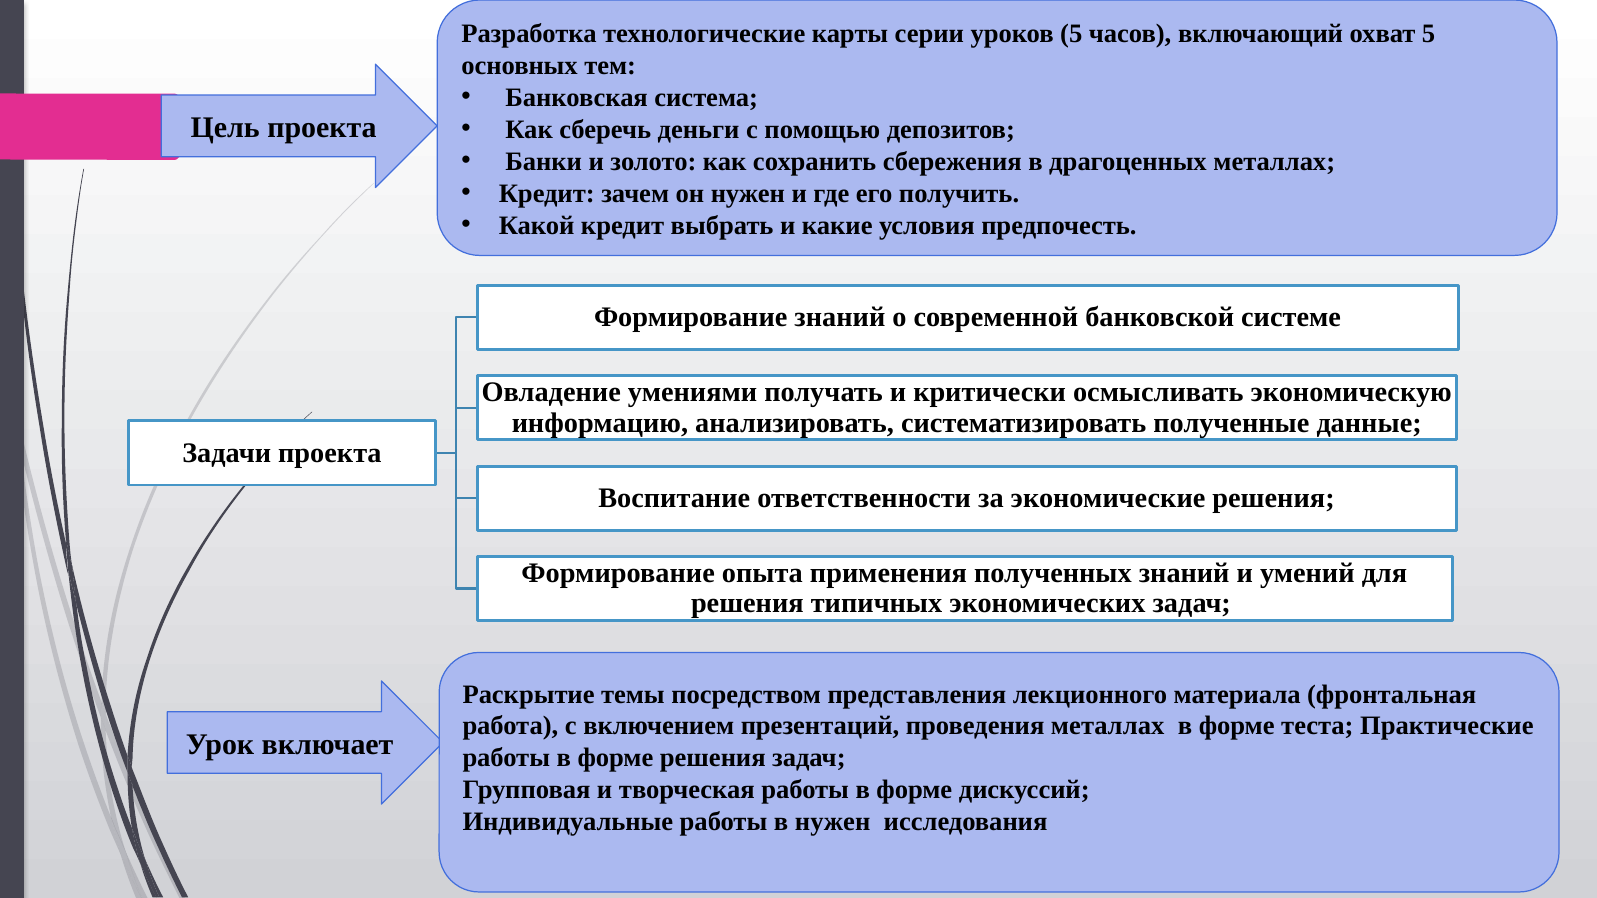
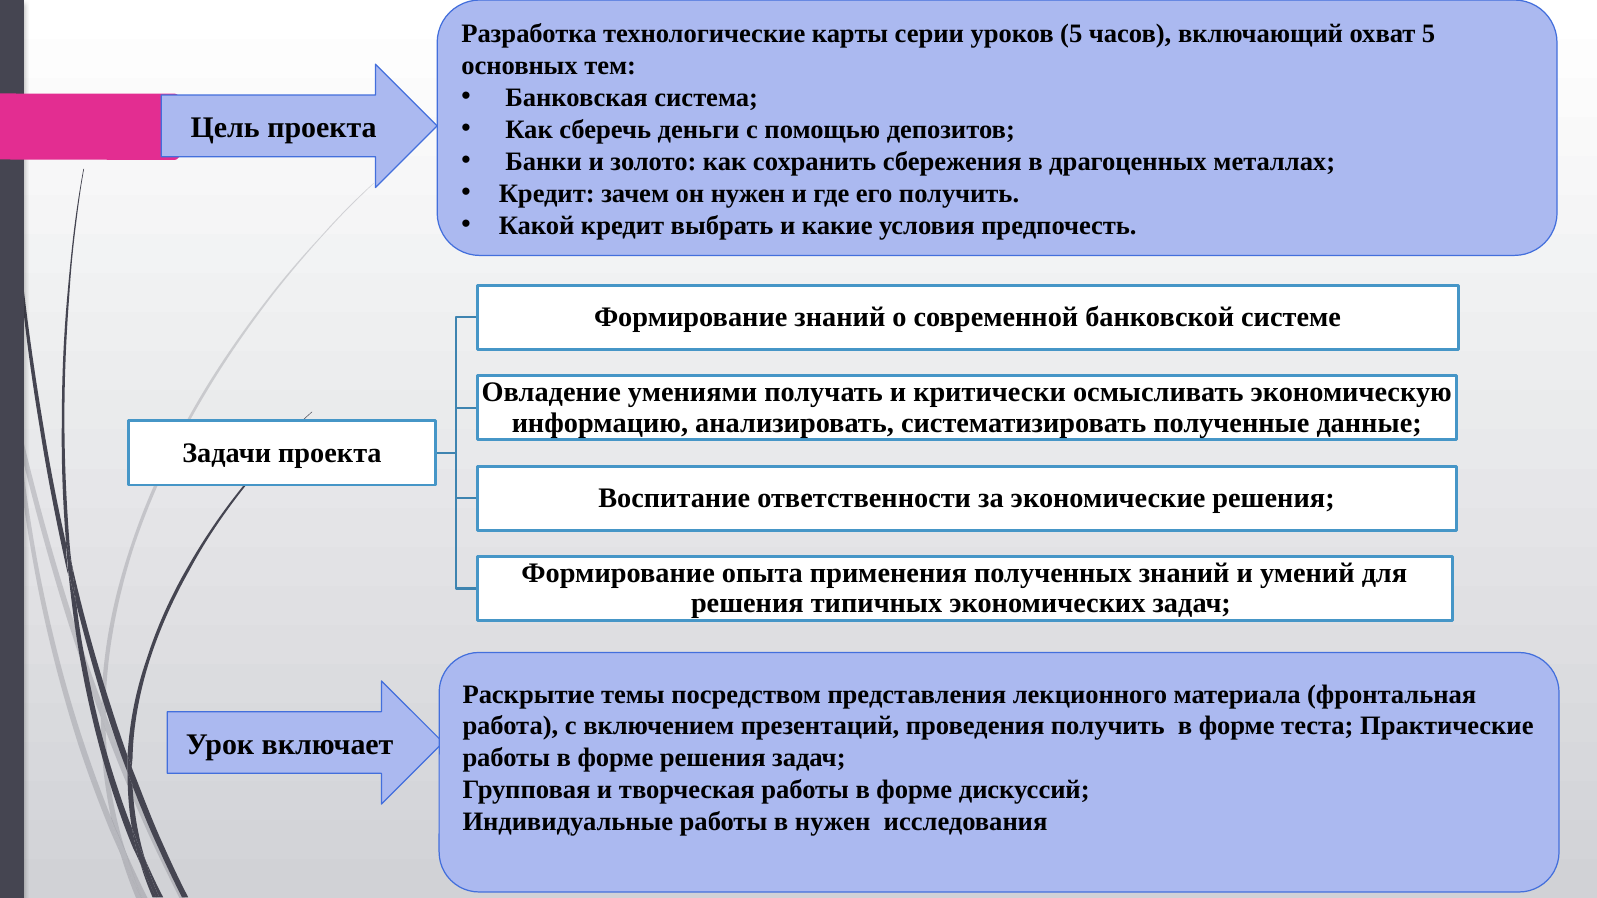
проведения металлах: металлах -> получить (1108, 726)
